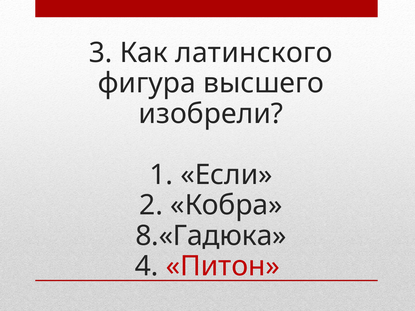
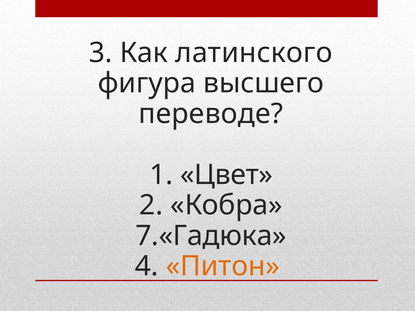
изобрели: изобрели -> переводе (211, 114)
Если: Если -> Цвет (227, 175)
8.«Гадюка: 8.«Гадюка -> 7.«Гадюка (211, 236)
Питон colour: red -> orange (223, 266)
